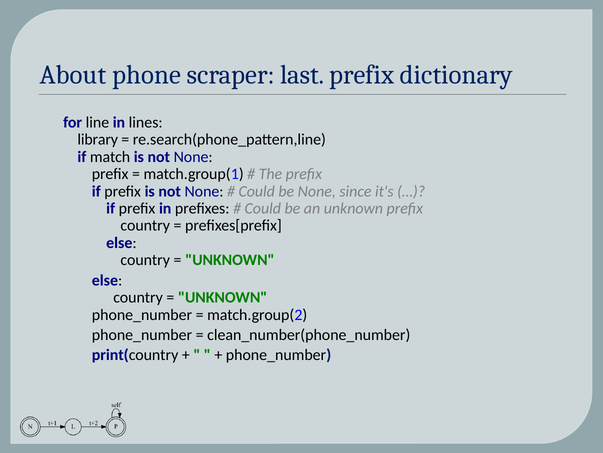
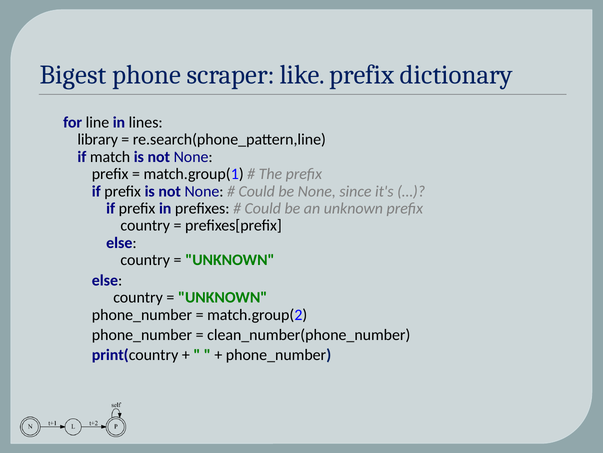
About: About -> Bigest (73, 75)
last: last -> like (302, 75)
